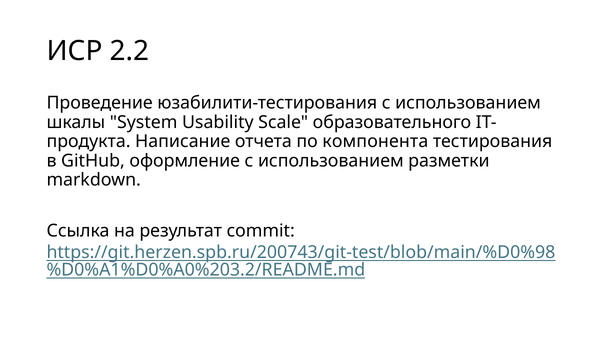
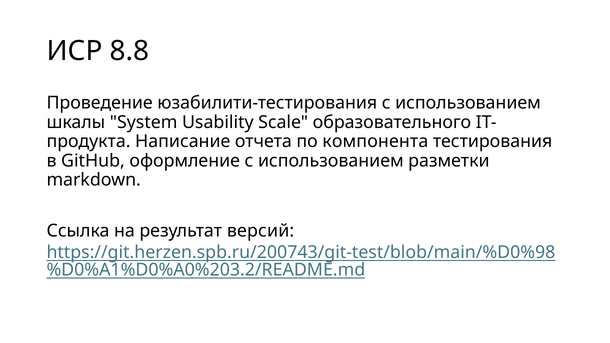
2.2: 2.2 -> 8.8 (129, 51)
commit: commit -> версий (261, 231)
